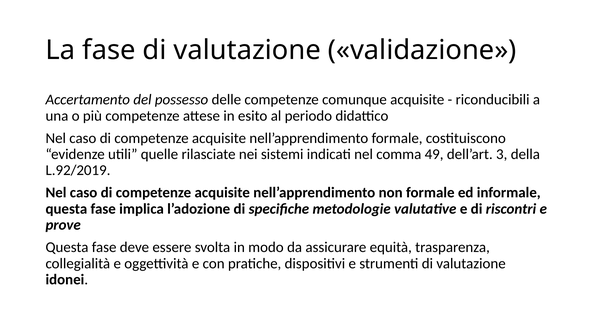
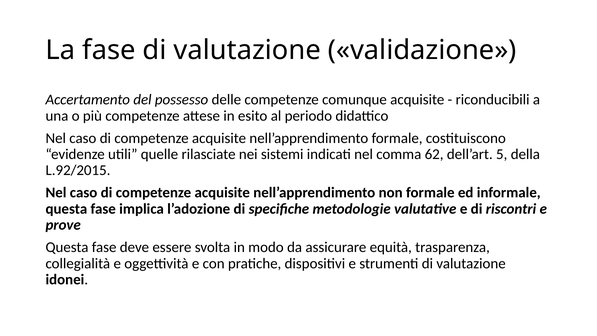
49: 49 -> 62 (434, 154)
3: 3 -> 5 (502, 154)
L.92/2019: L.92/2019 -> L.92/2015 (78, 170)
